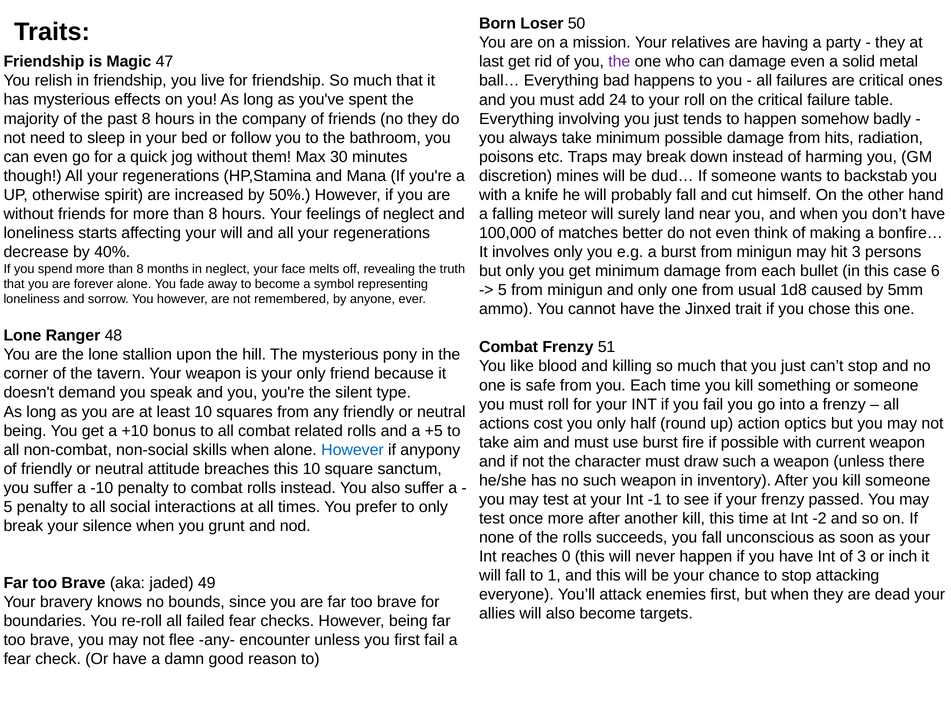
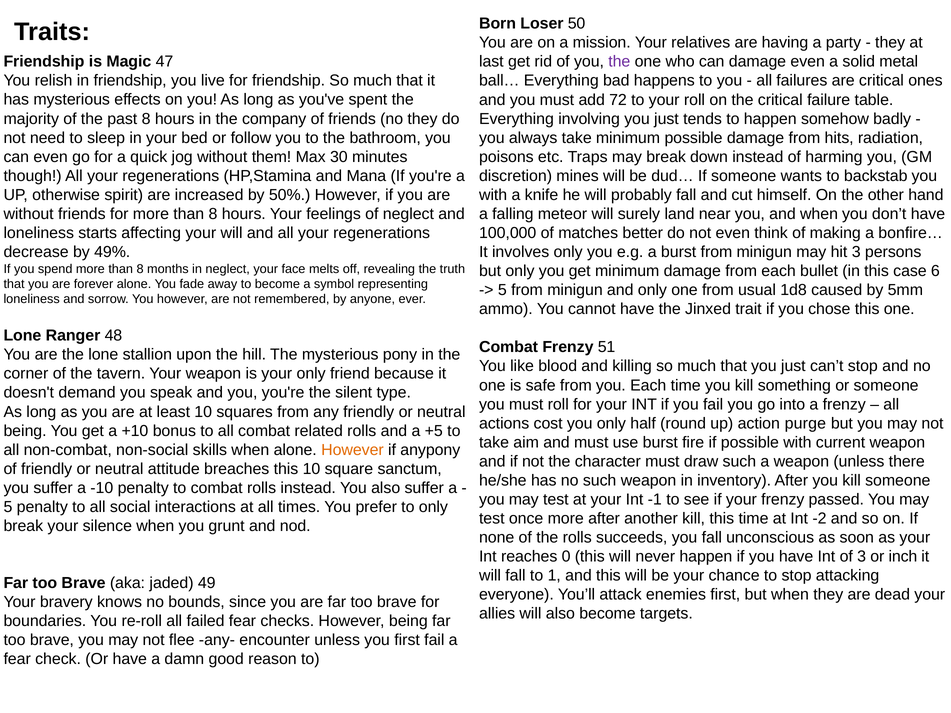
24: 24 -> 72 (618, 100)
40%: 40% -> 49% (112, 252)
optics: optics -> purge (805, 423)
However colour: blue -> orange (352, 450)
